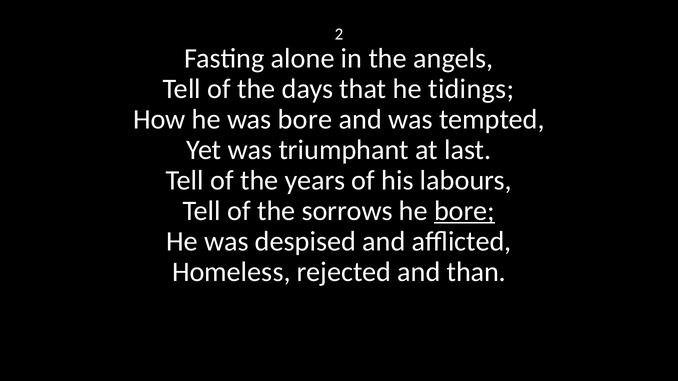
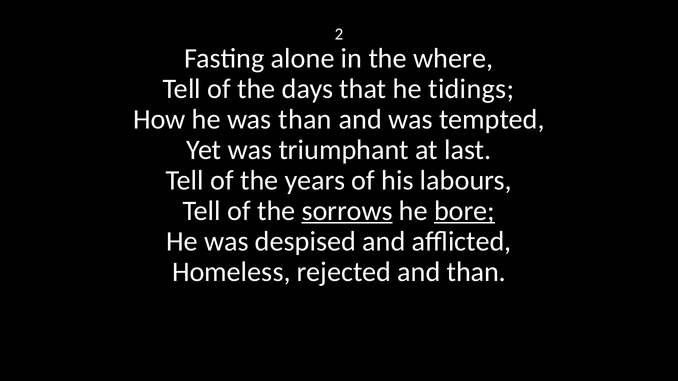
angels: angels -> where (453, 58)
was bore: bore -> than (305, 119)
sorrows underline: none -> present (347, 211)
